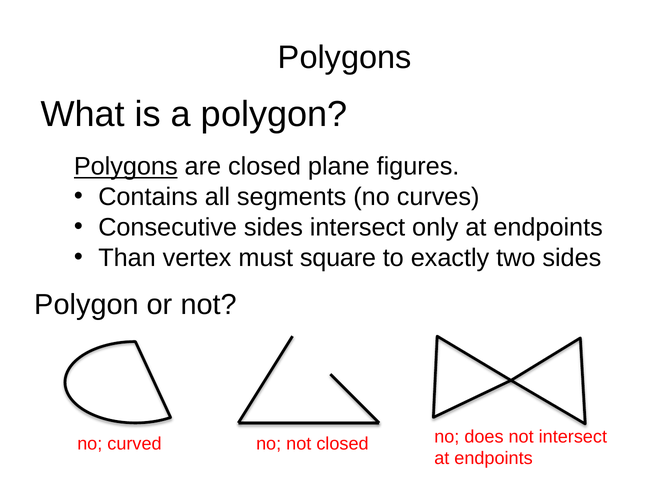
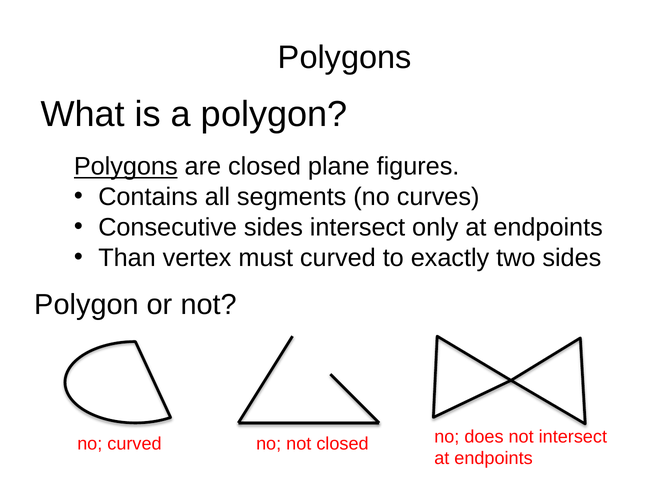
must square: square -> curved (338, 257)
